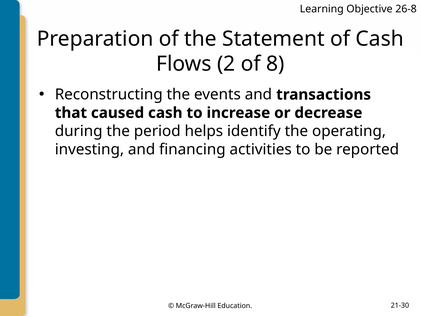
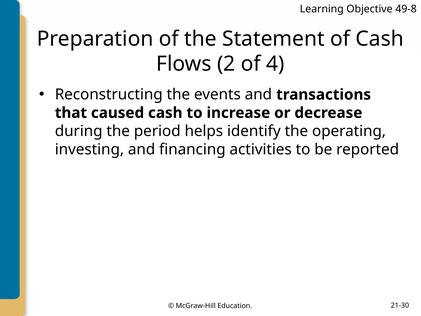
26-8: 26-8 -> 49-8 (406, 9)
8: 8 -> 4 (275, 64)
